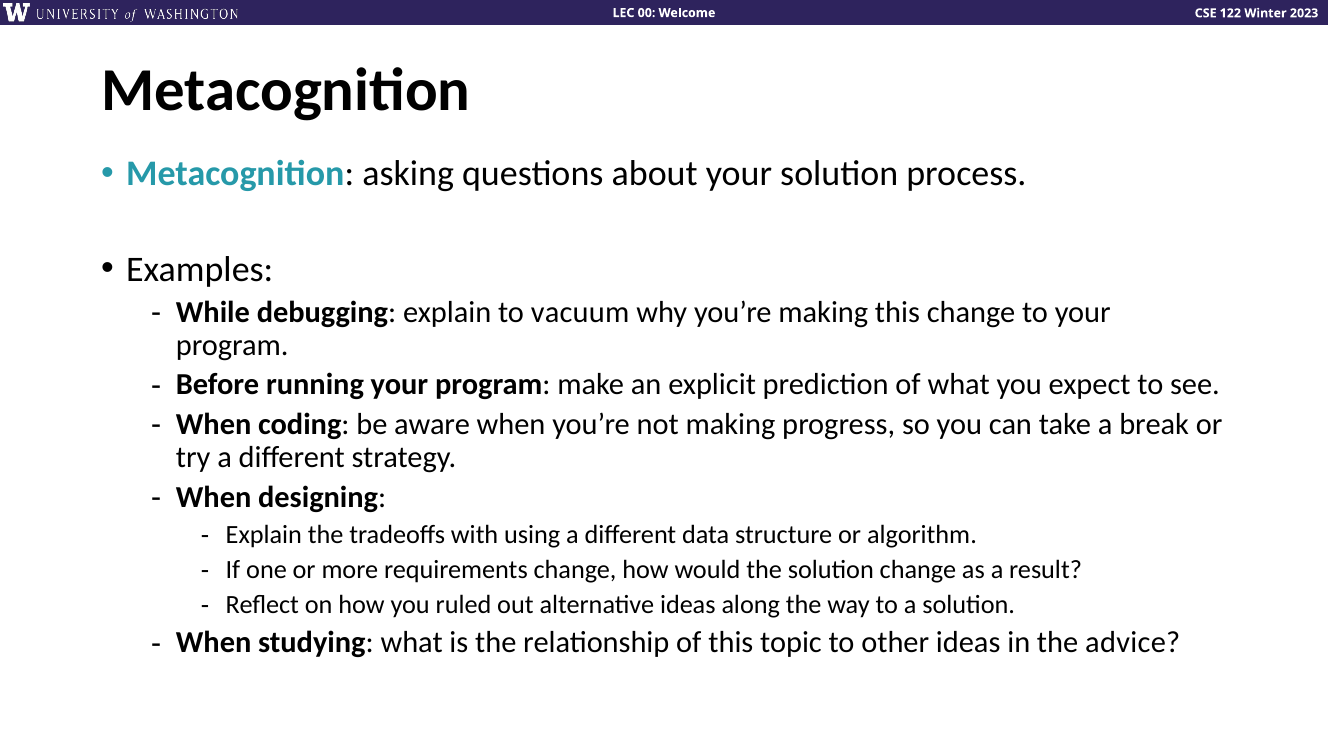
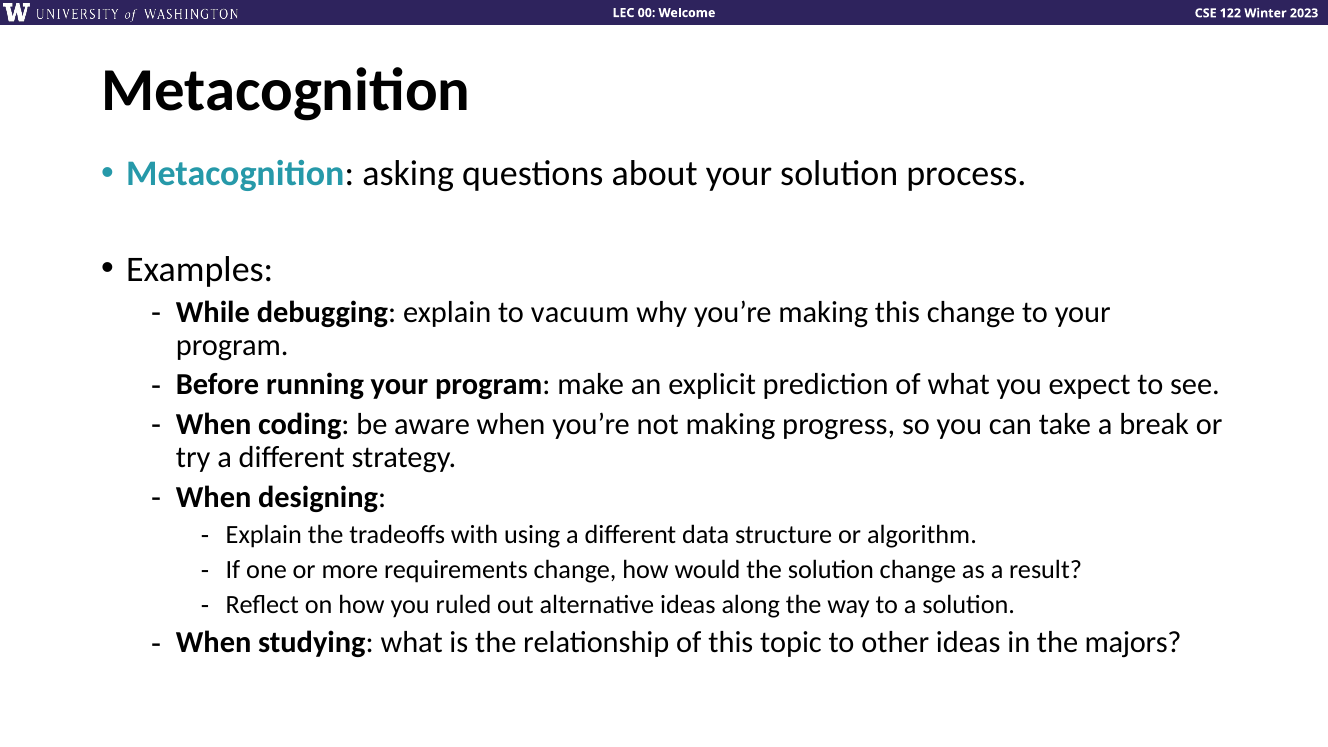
advice: advice -> majors (1133, 643)
